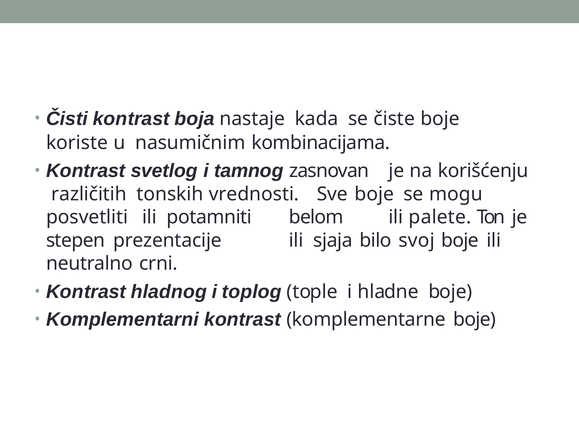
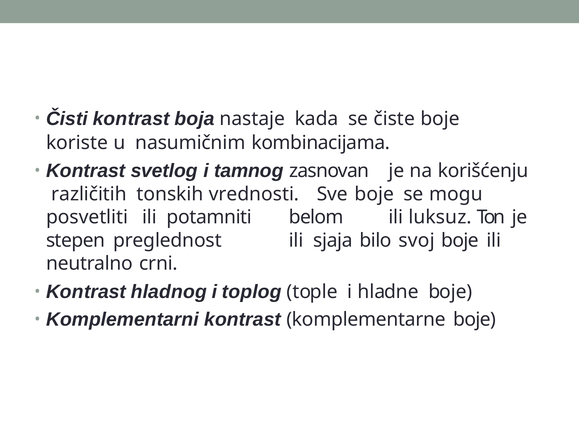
palete: palete -> luksuz (440, 217)
prezentacije: prezentacije -> preglednost (167, 240)
